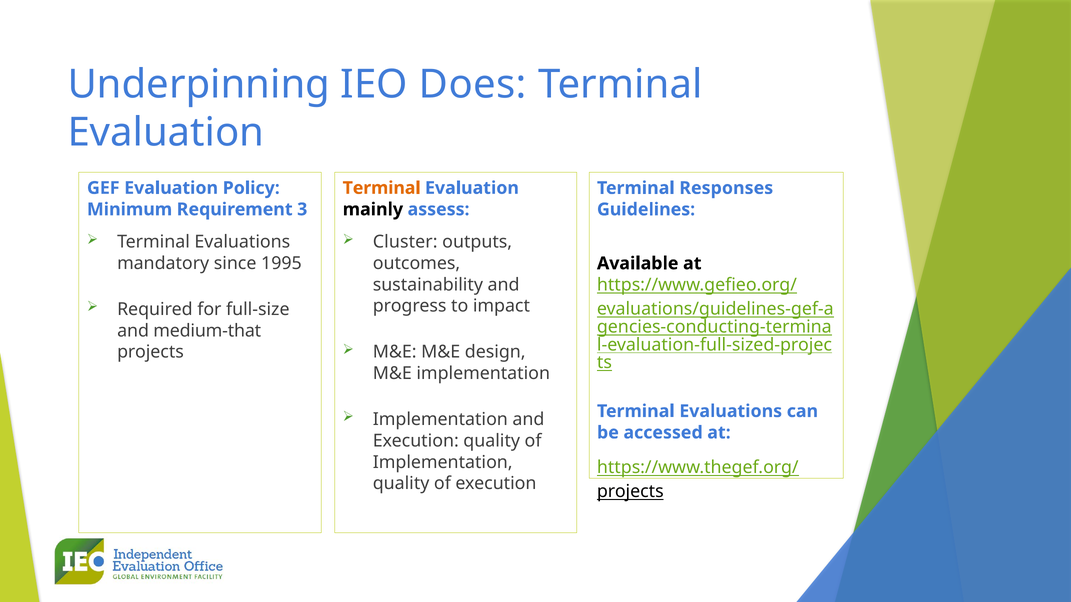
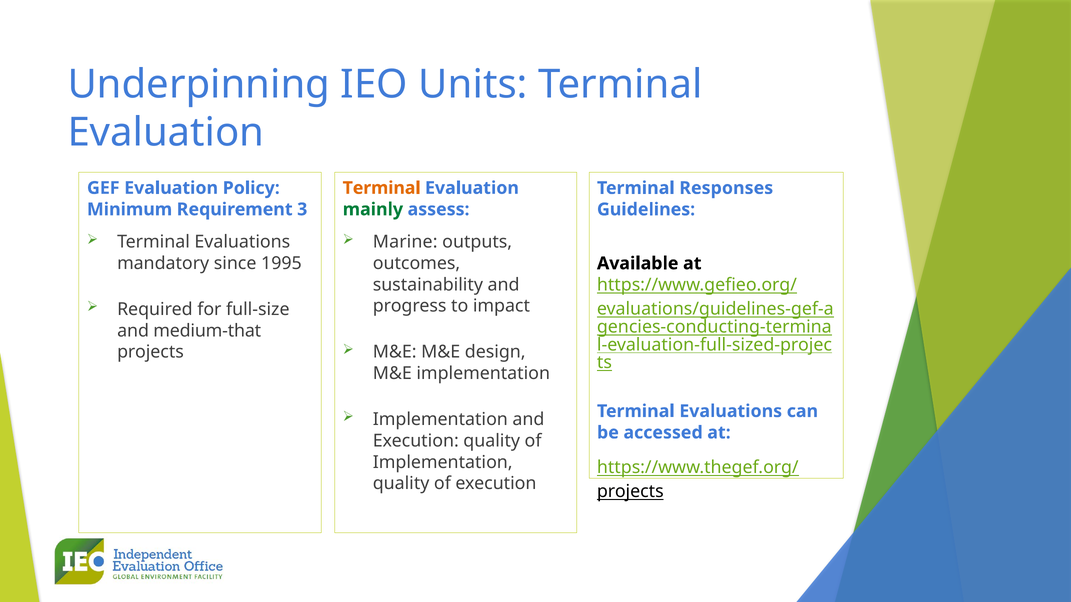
Does: Does -> Units (473, 84)
mainly colour: black -> green (373, 210)
Cluster: Cluster -> Marine (405, 242)
